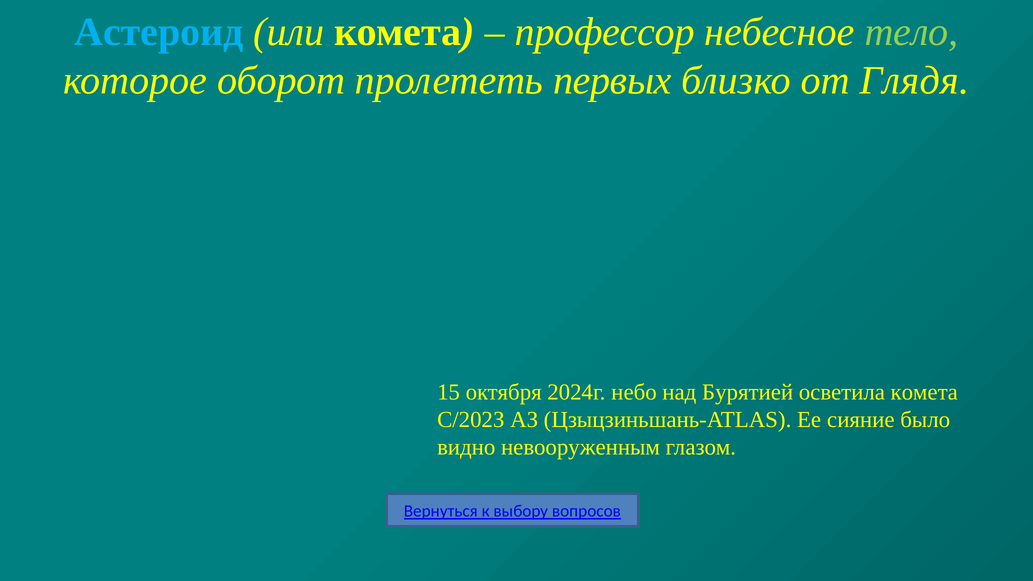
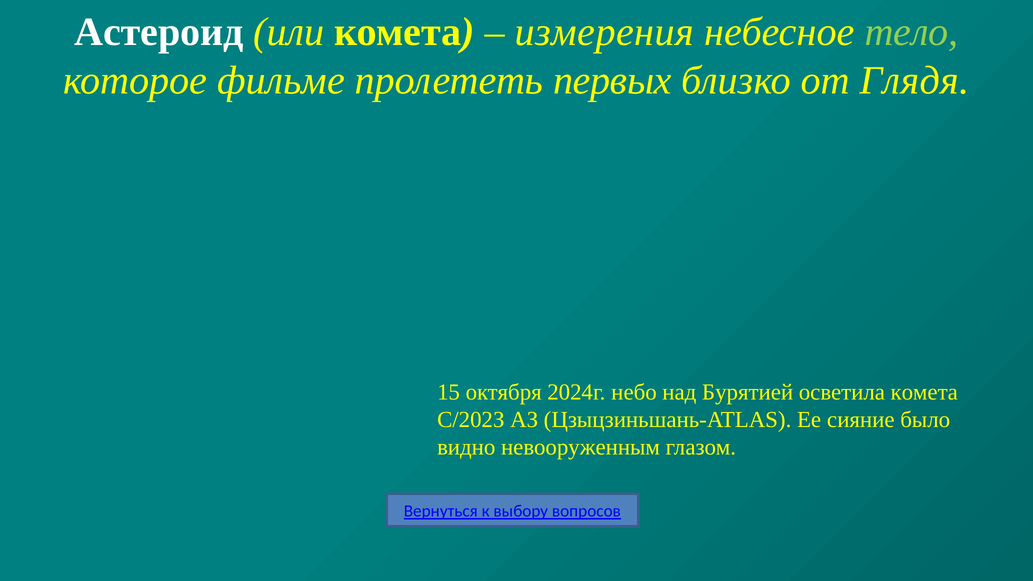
Астероид colour: light blue -> white (159, 32)
профессор: профессор -> измерения (604, 32)
оборот: оборот -> фильме (281, 80)
